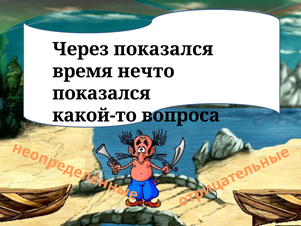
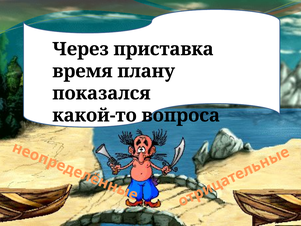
Через показался: показался -> приставка (164, 49)
нечто: нечто -> плану (146, 71)
